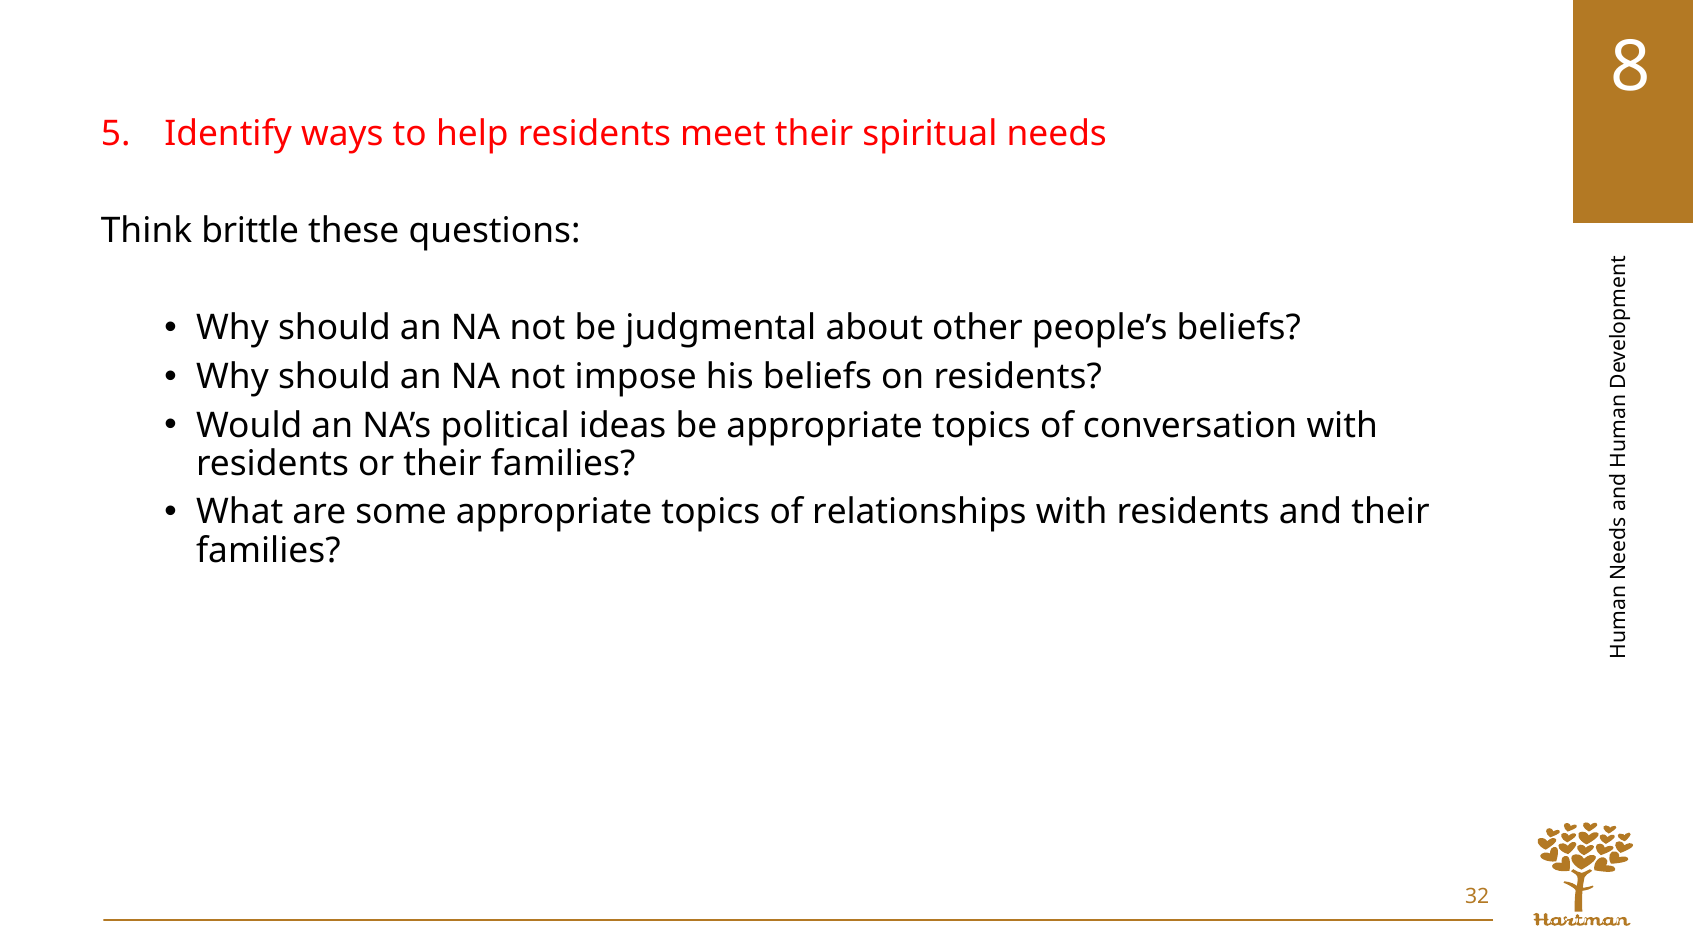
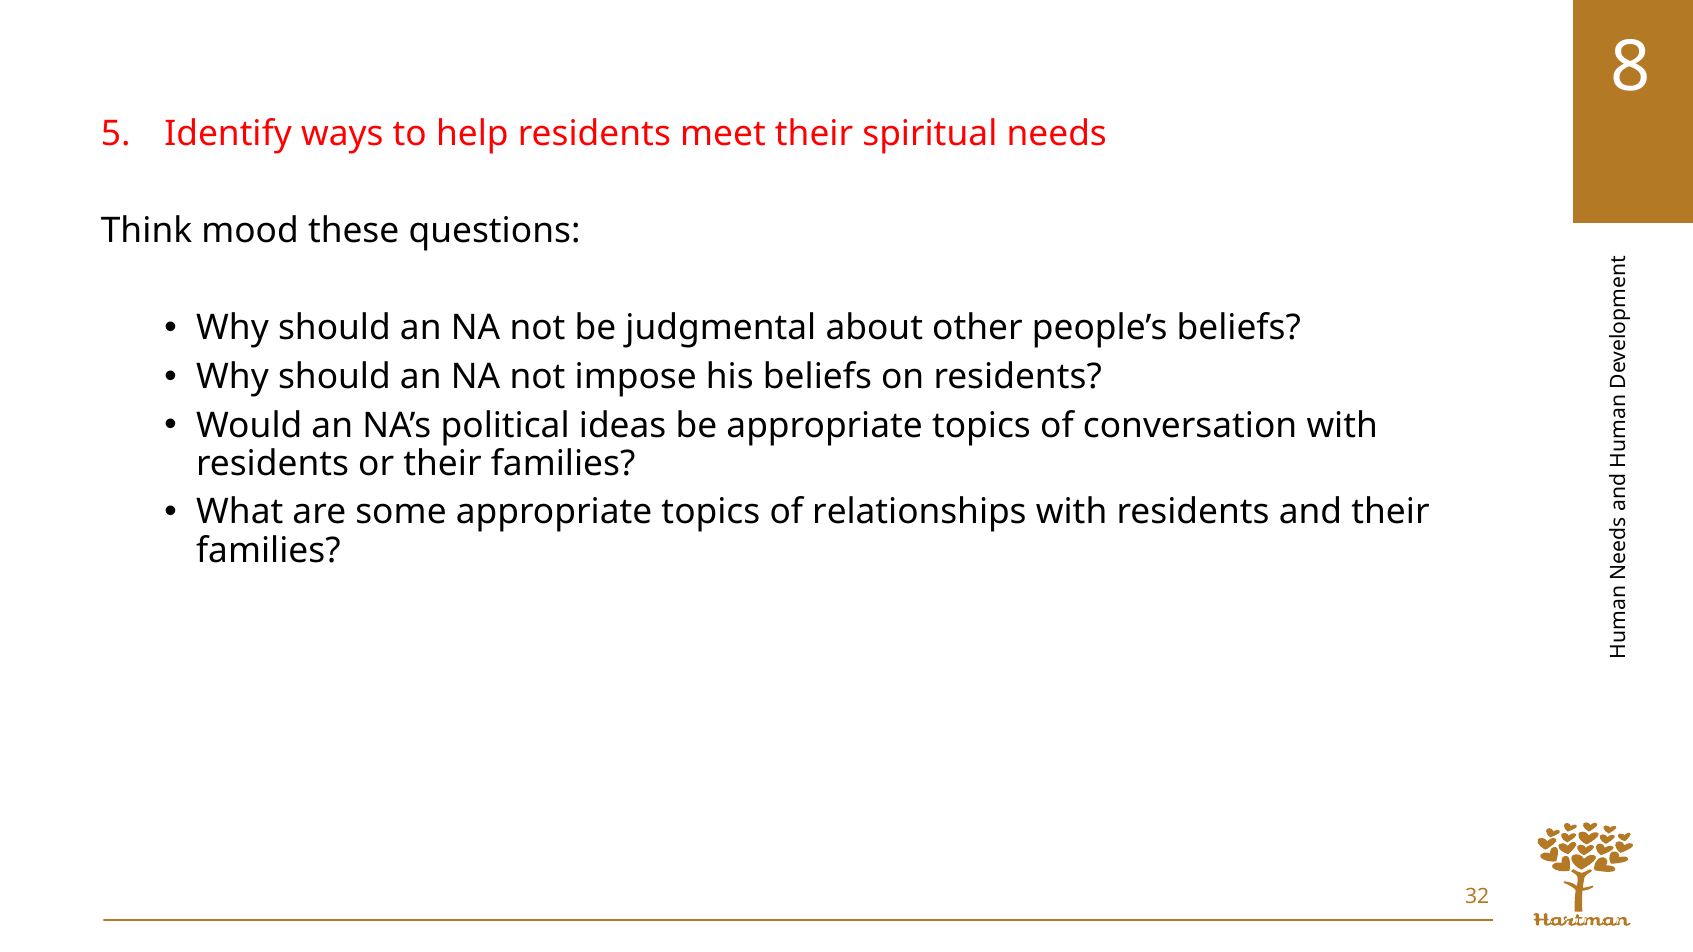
brittle: brittle -> mood (250, 231)
